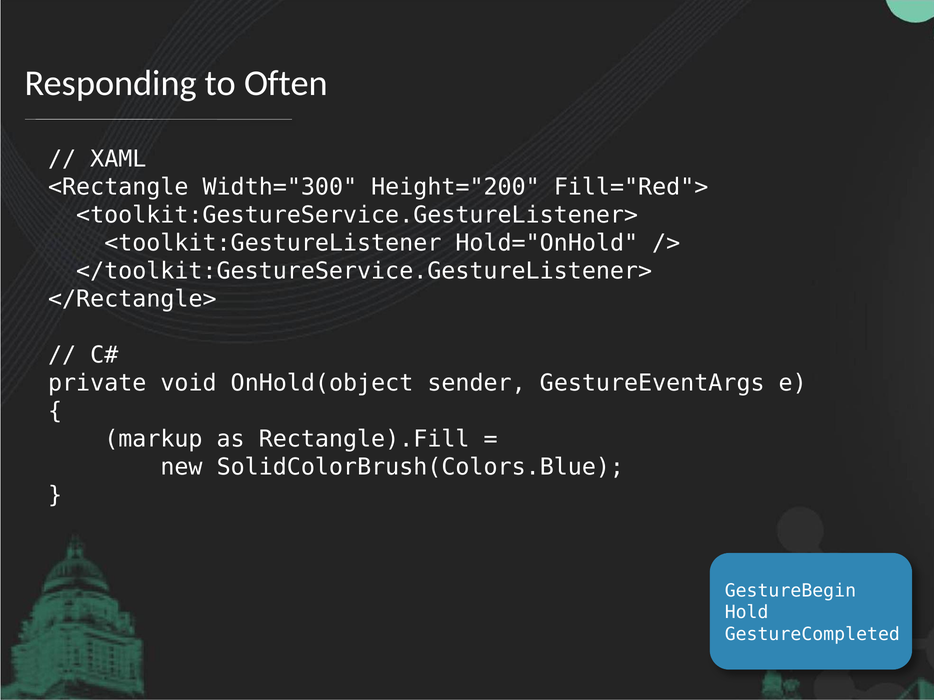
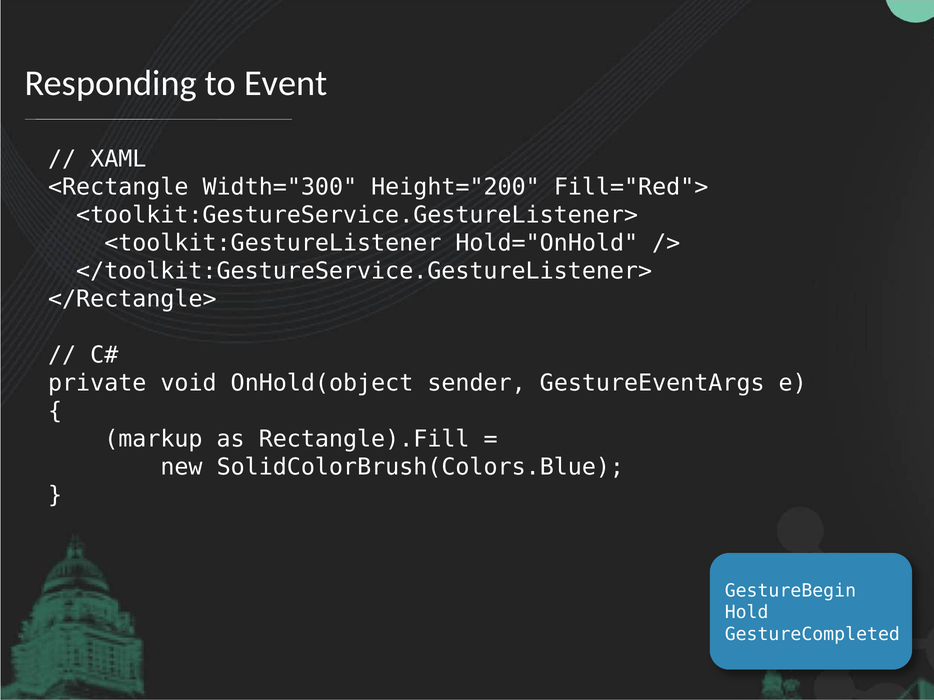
Often: Often -> Event (286, 83)
